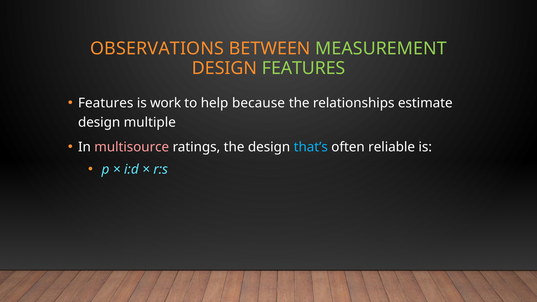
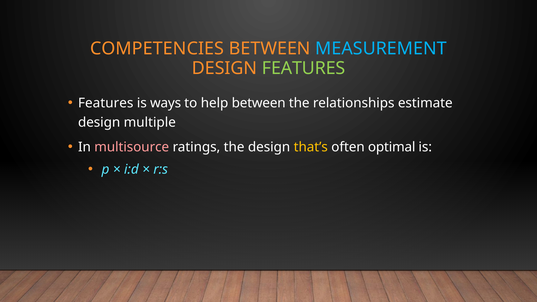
OBSERVATIONS: OBSERVATIONS -> COMPETENCIES (157, 49)
MEASUREMENT colour: light green -> light blue (381, 49)
work: work -> ways (166, 103)
help because: because -> between (259, 103)
that’s colour: light blue -> yellow (311, 147)
reliable: reliable -> optimal (392, 147)
